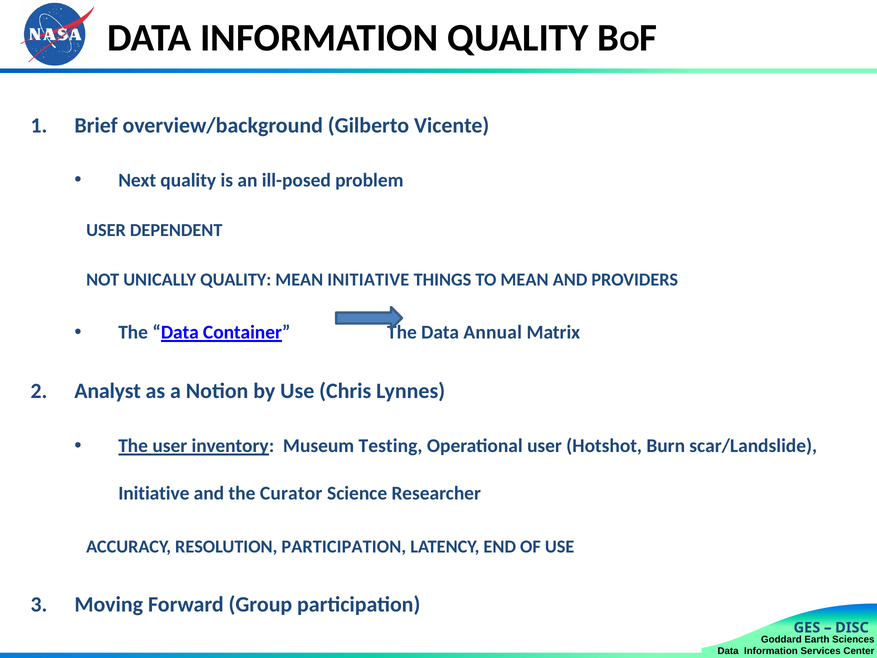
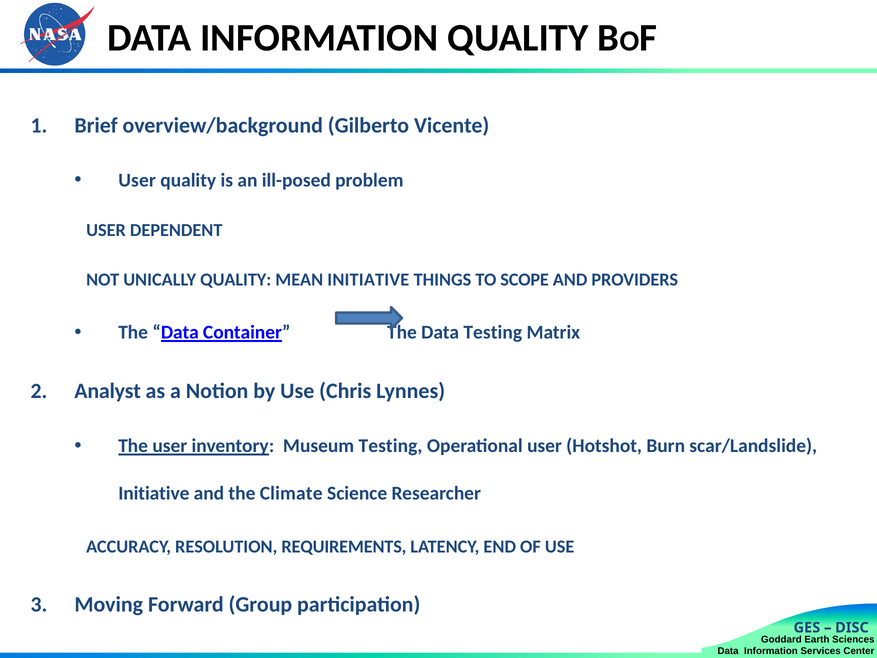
Next: Next -> User (137, 180)
TO MEAN: MEAN -> SCOPE (525, 280)
Data Annual: Annual -> Testing (493, 332)
Curator: Curator -> Climate (291, 493)
RESOLUTION PARTICIPATION: PARTICIPATION -> REQUIREMENTS (344, 547)
